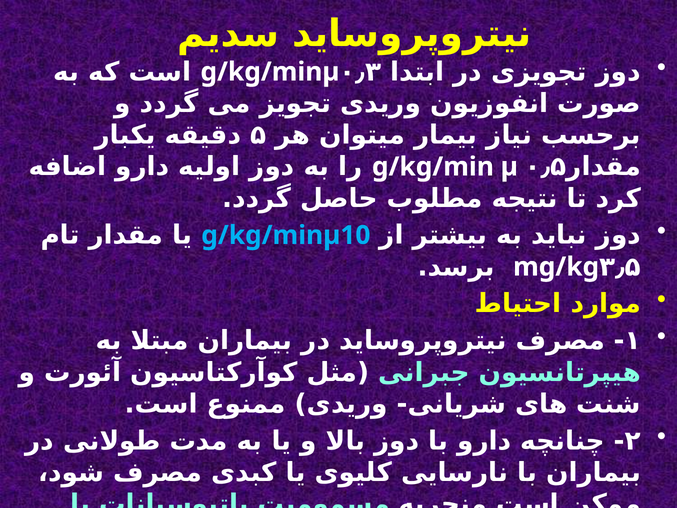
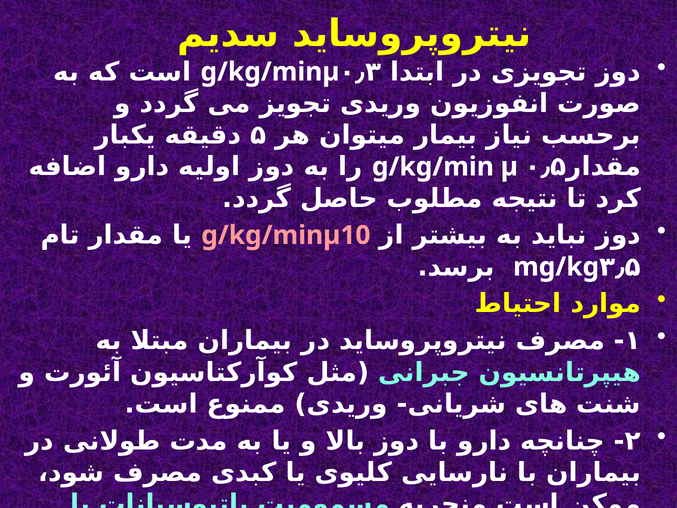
g/kg/minµ10 colour: light blue -> pink (286, 235)
